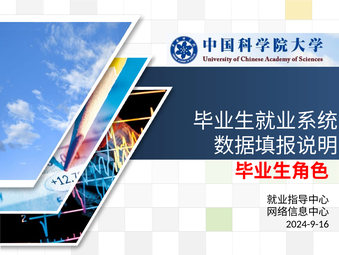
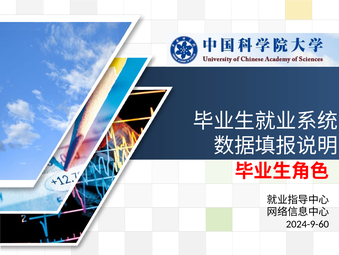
2024-9-16: 2024-9-16 -> 2024-9-60 (307, 223)
